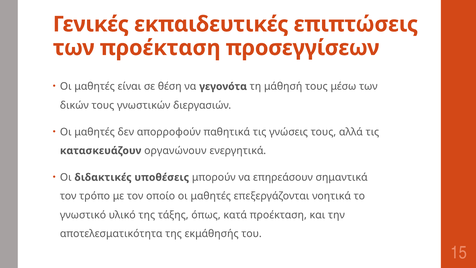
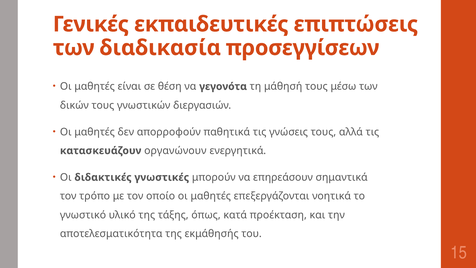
των προέκταση: προέκταση -> διαδικασία (160, 48)
υποθέσεις: υποθέσεις -> γνωστικές (162, 177)
